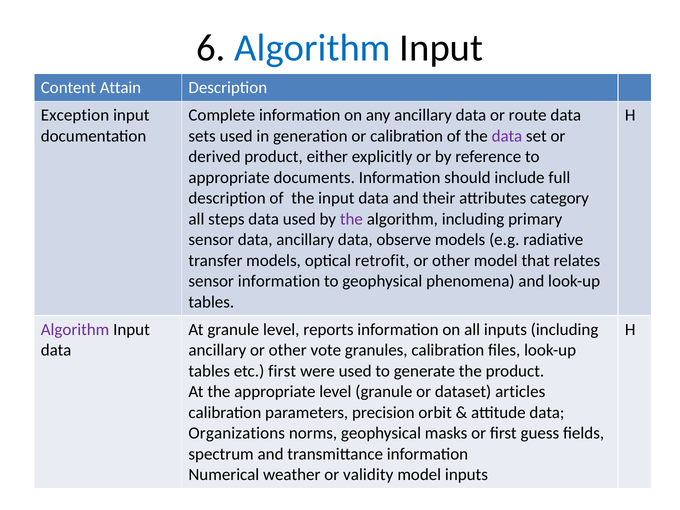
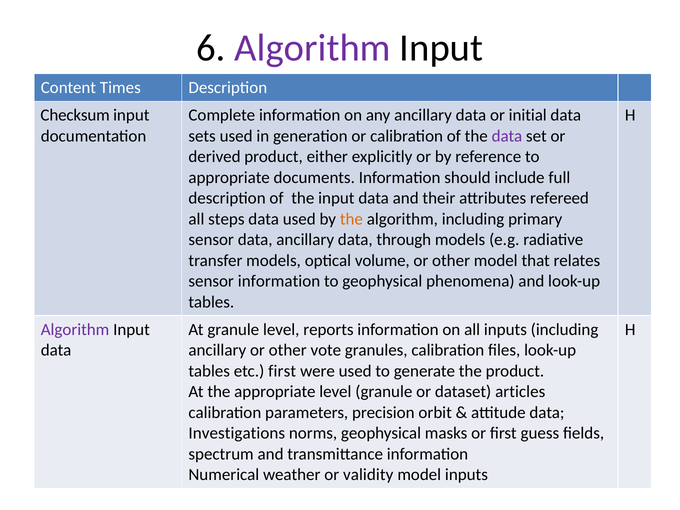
Algorithm colour: blue -> purple (313, 48)
Attain: Attain -> Times (120, 88)
Exception: Exception -> Checksum (75, 115)
route: route -> initial (528, 115)
category: category -> refereed (559, 198)
the colour: purple -> orange (351, 219)
observe: observe -> through (404, 240)
retrofit: retrofit -> volume (382, 260)
Organizations: Organizations -> Investigations (237, 433)
